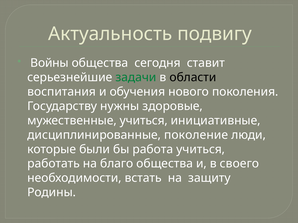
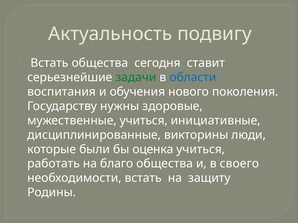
Войны: Войны -> Встать (49, 63)
области colour: black -> blue (193, 78)
поколение: поколение -> викторины (196, 135)
работа: работа -> оценка (153, 150)
